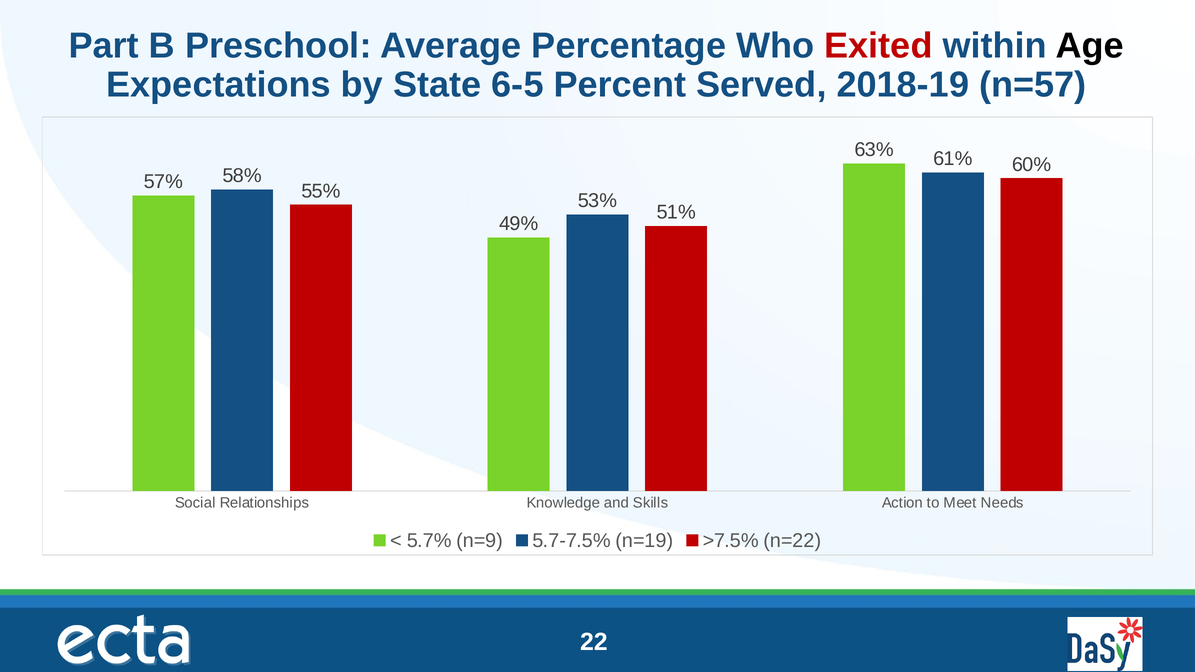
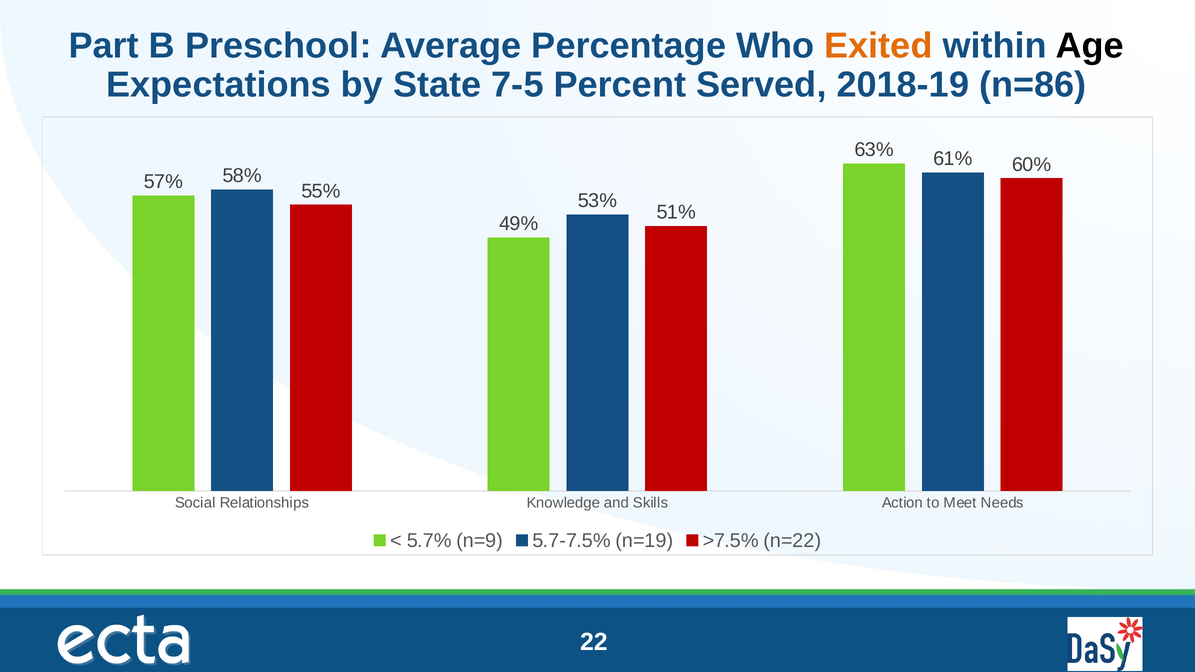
Exited colour: red -> orange (878, 46)
6-5: 6-5 -> 7-5 (518, 85)
n=57: n=57 -> n=86 (1033, 85)
